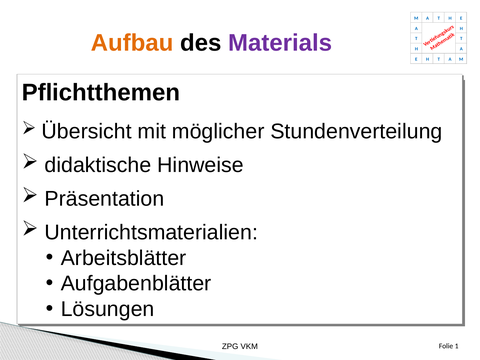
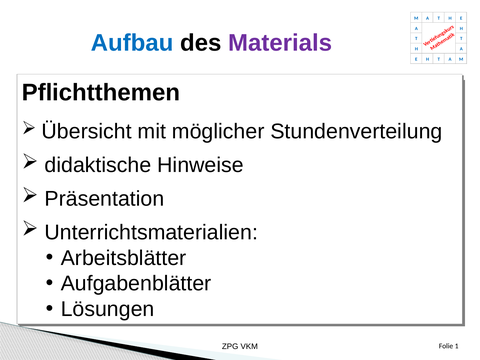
Aufbau colour: orange -> blue (132, 43)
